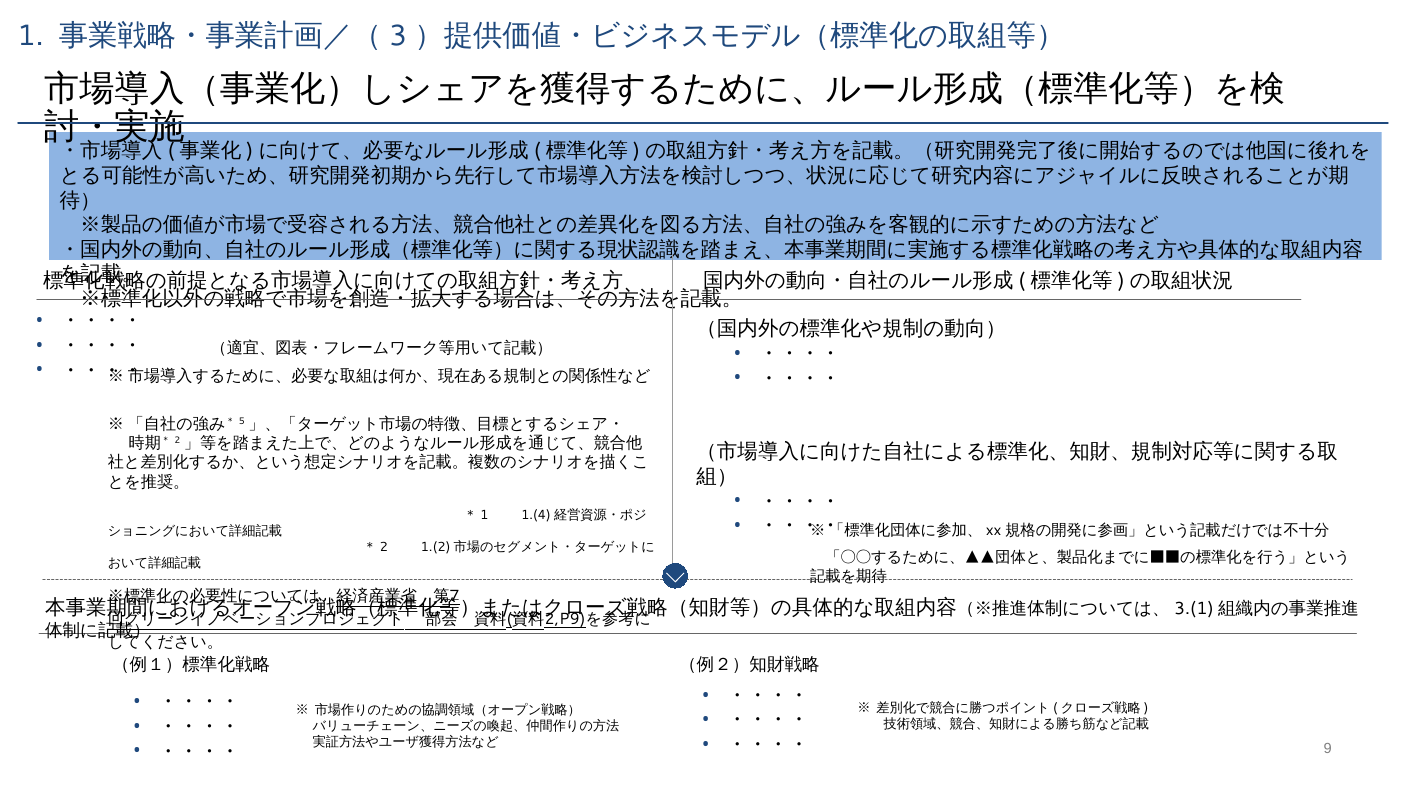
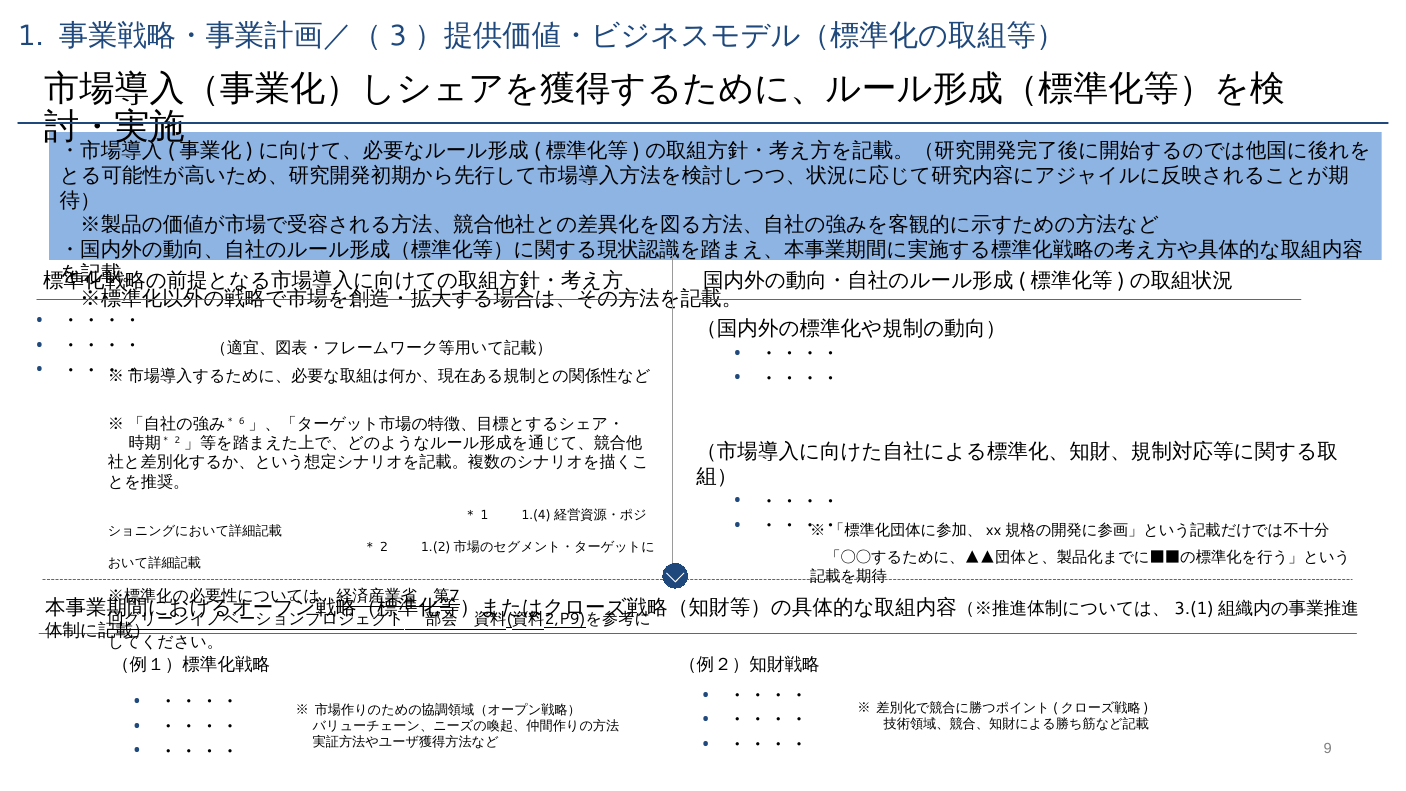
5: 5 -> 6 (242, 421)
